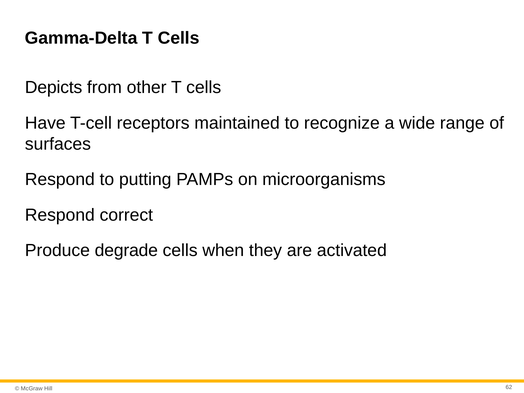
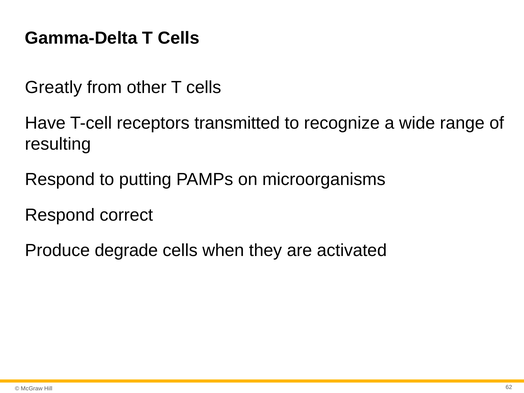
Depicts: Depicts -> Greatly (53, 87)
maintained: maintained -> transmitted (237, 123)
surfaces: surfaces -> resulting (58, 144)
